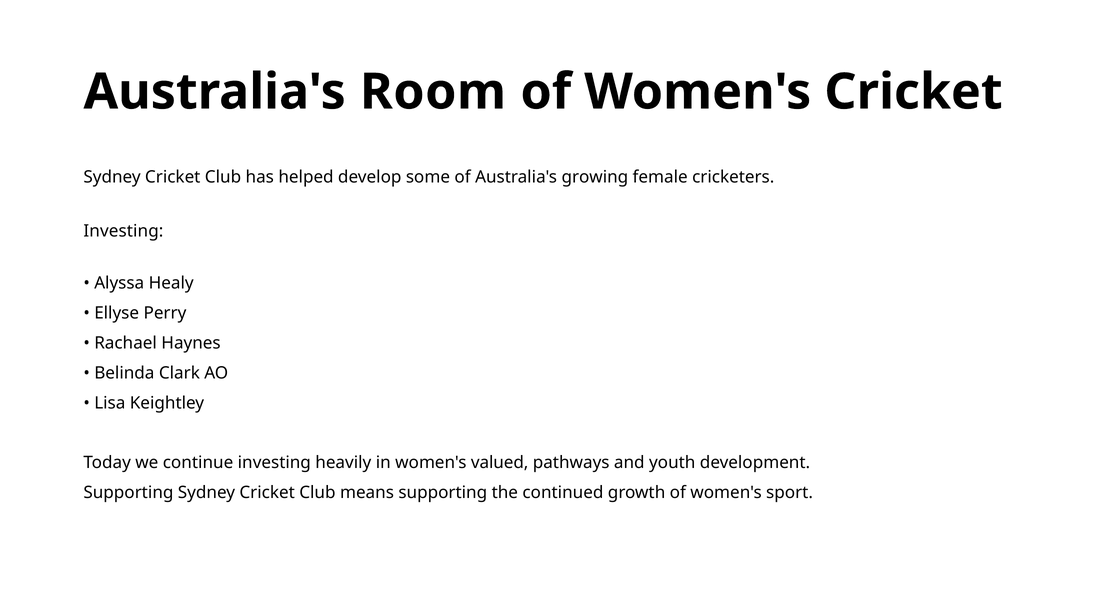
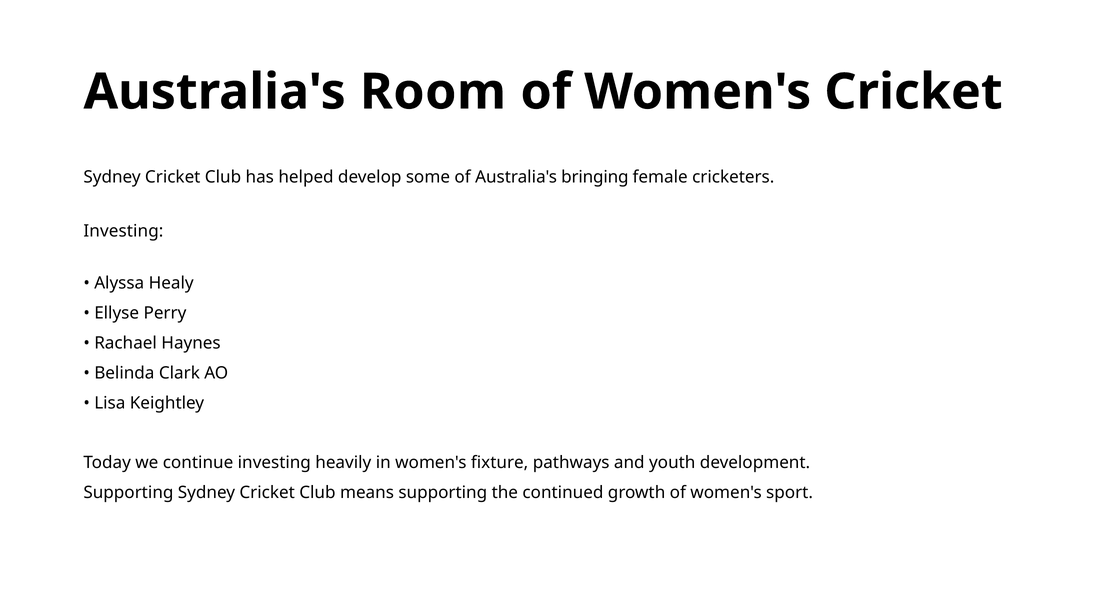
growing: growing -> bringing (595, 177)
valued: valued -> fixture (500, 463)
